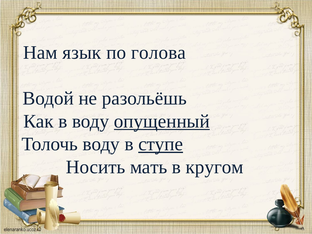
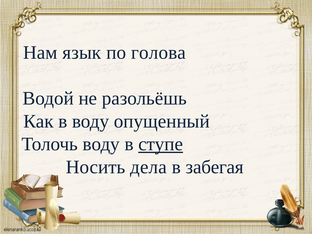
опущенный underline: present -> none (162, 121)
мать: мать -> дела (148, 167)
кругом: кругом -> забегая (215, 167)
